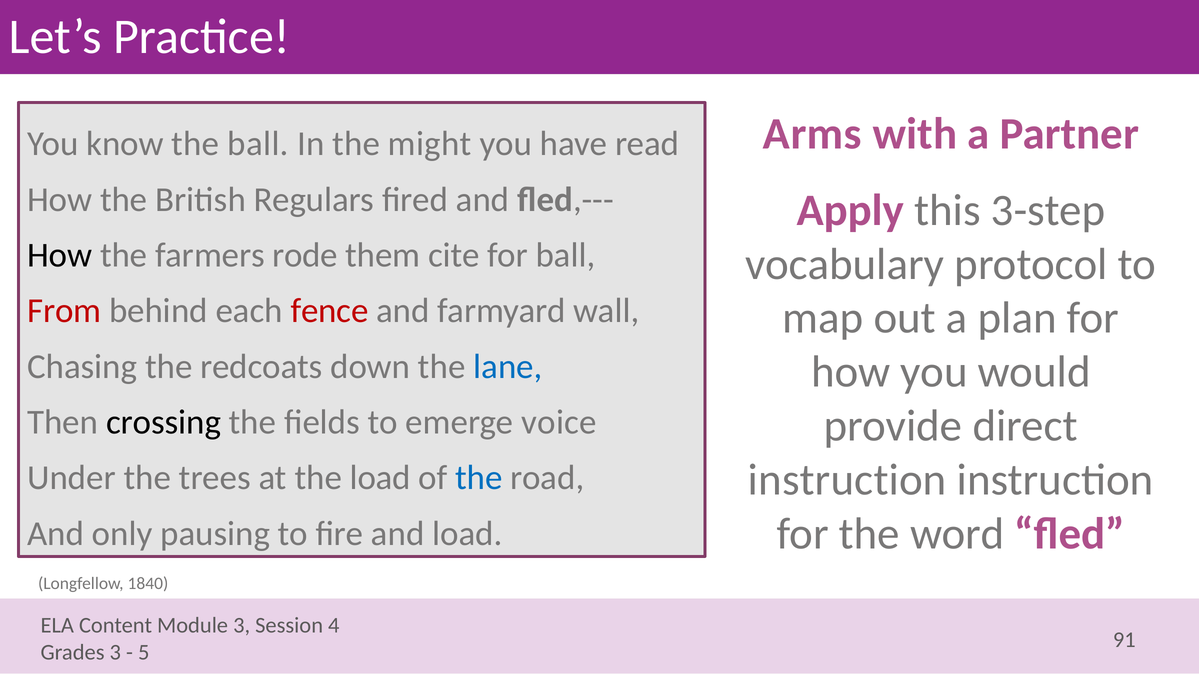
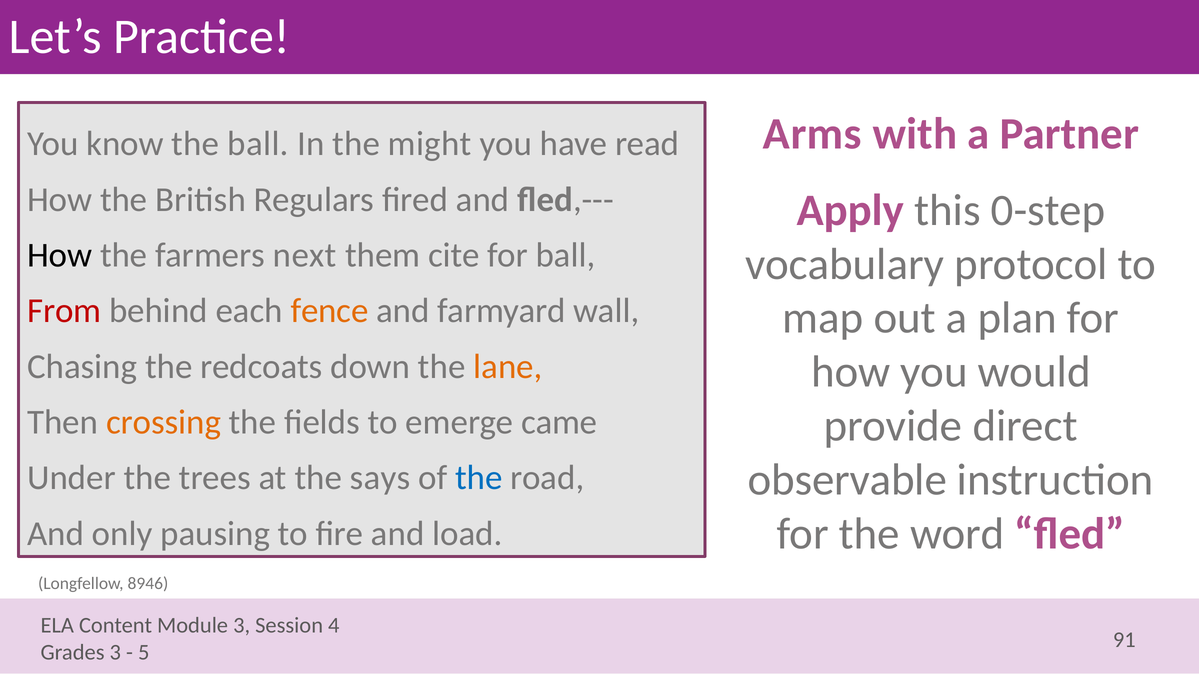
3-step: 3-step -> 0-step (1048, 210)
rode: rode -> next (305, 255)
fence colour: red -> orange (330, 311)
lane colour: blue -> orange (508, 367)
crossing colour: black -> orange (163, 422)
voice: voice -> came (559, 422)
instruction: instruction -> observable (847, 480)
the load: load -> says (380, 478)
1840: 1840 -> 8946 (148, 584)
